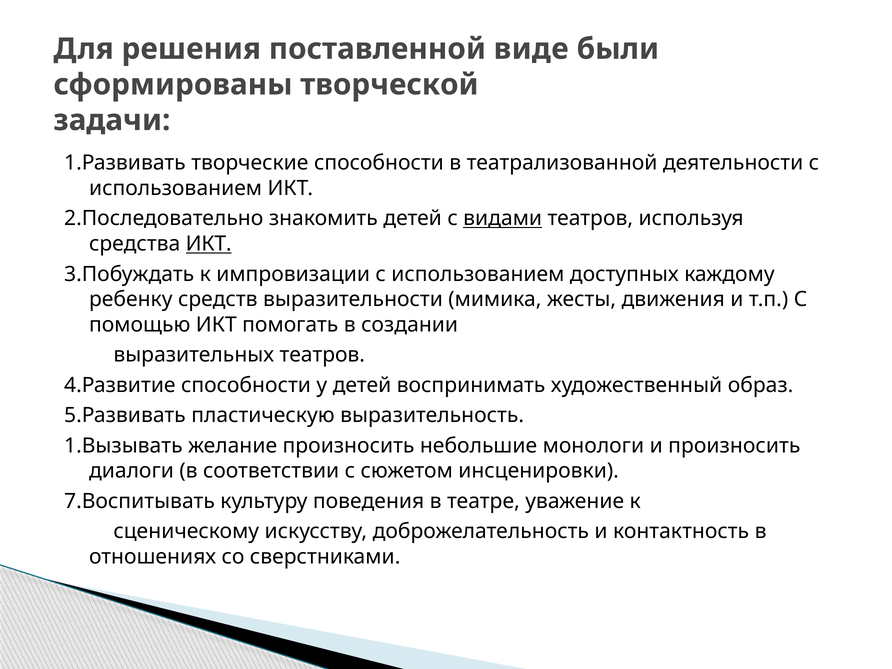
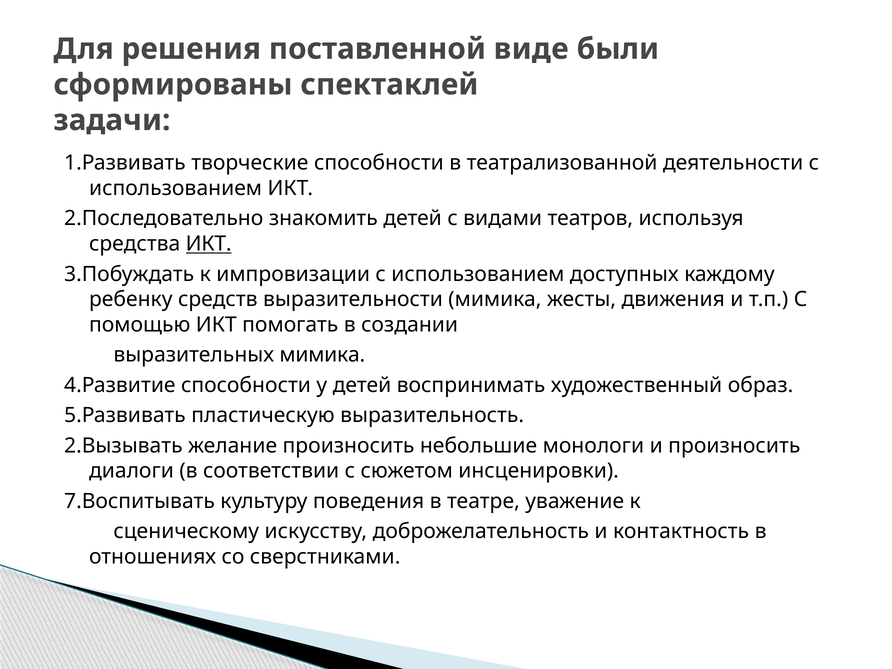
творческой: творческой -> спектаклей (389, 85)
видами underline: present -> none (503, 219)
выразительных театров: театров -> мимика (322, 355)
1.Вызывать: 1.Вызывать -> 2.Вызывать (123, 446)
